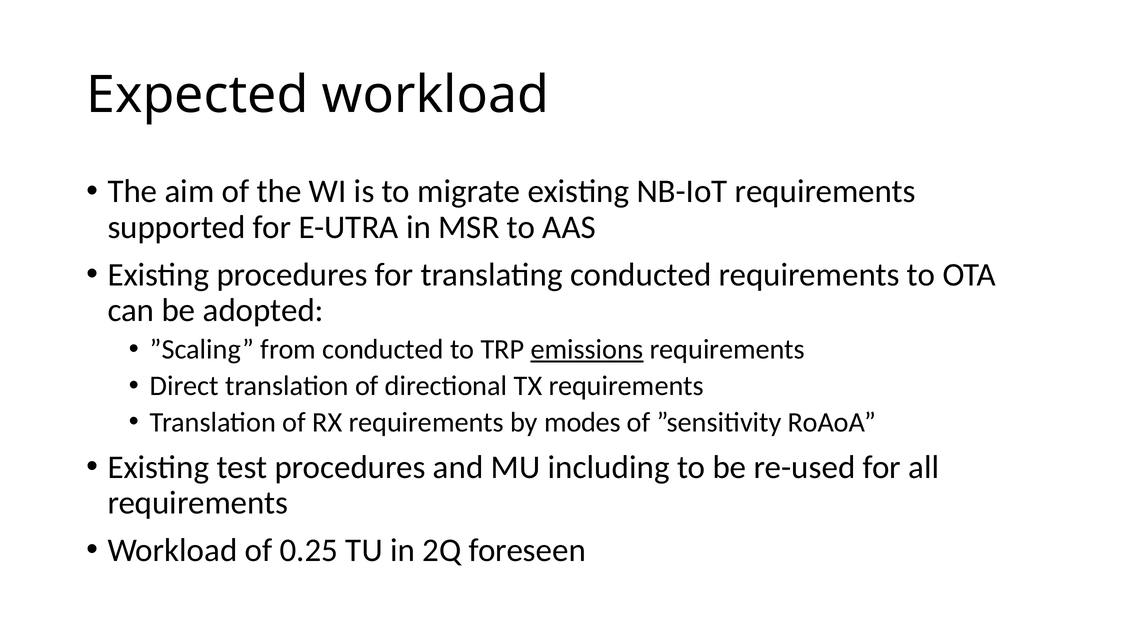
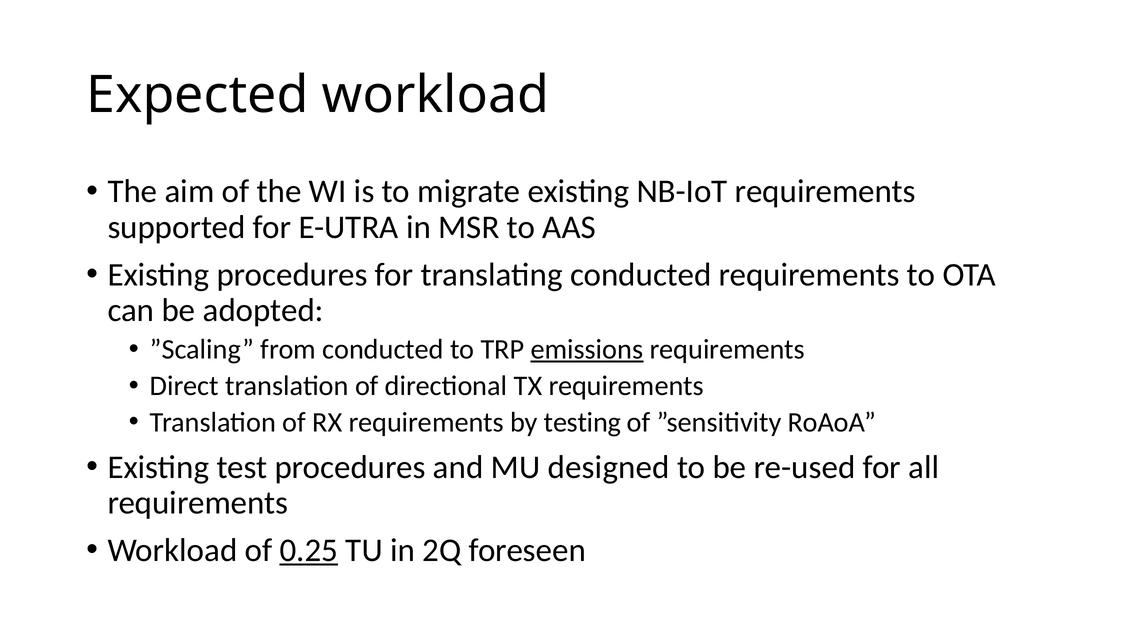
modes: modes -> testing (582, 422)
including: including -> designed (609, 467)
0.25 underline: none -> present (309, 550)
